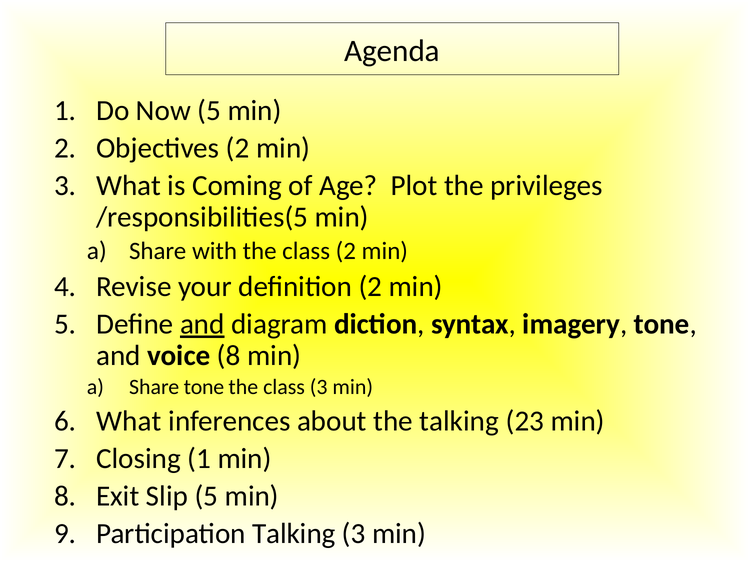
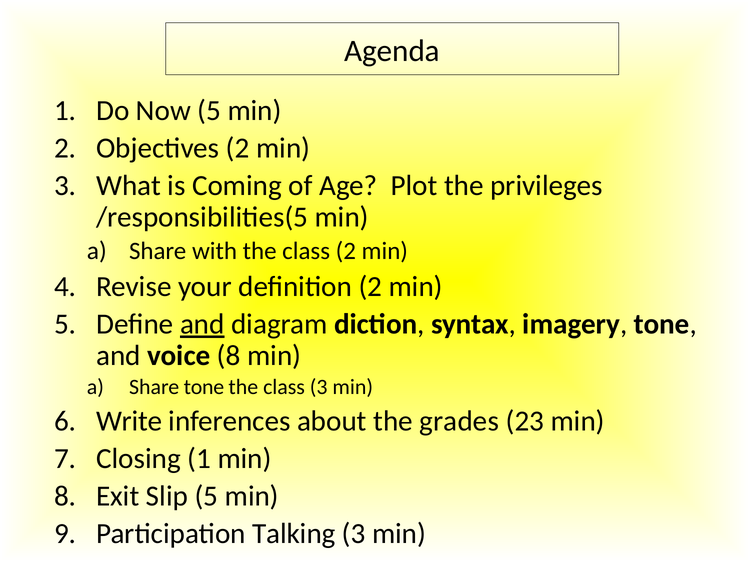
What: What -> Write (129, 422)
the talking: talking -> grades (459, 422)
